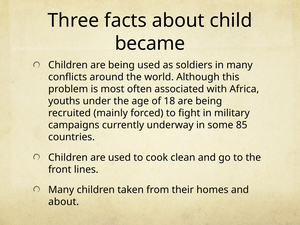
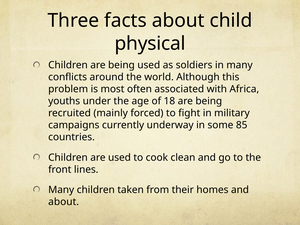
became: became -> physical (150, 44)
